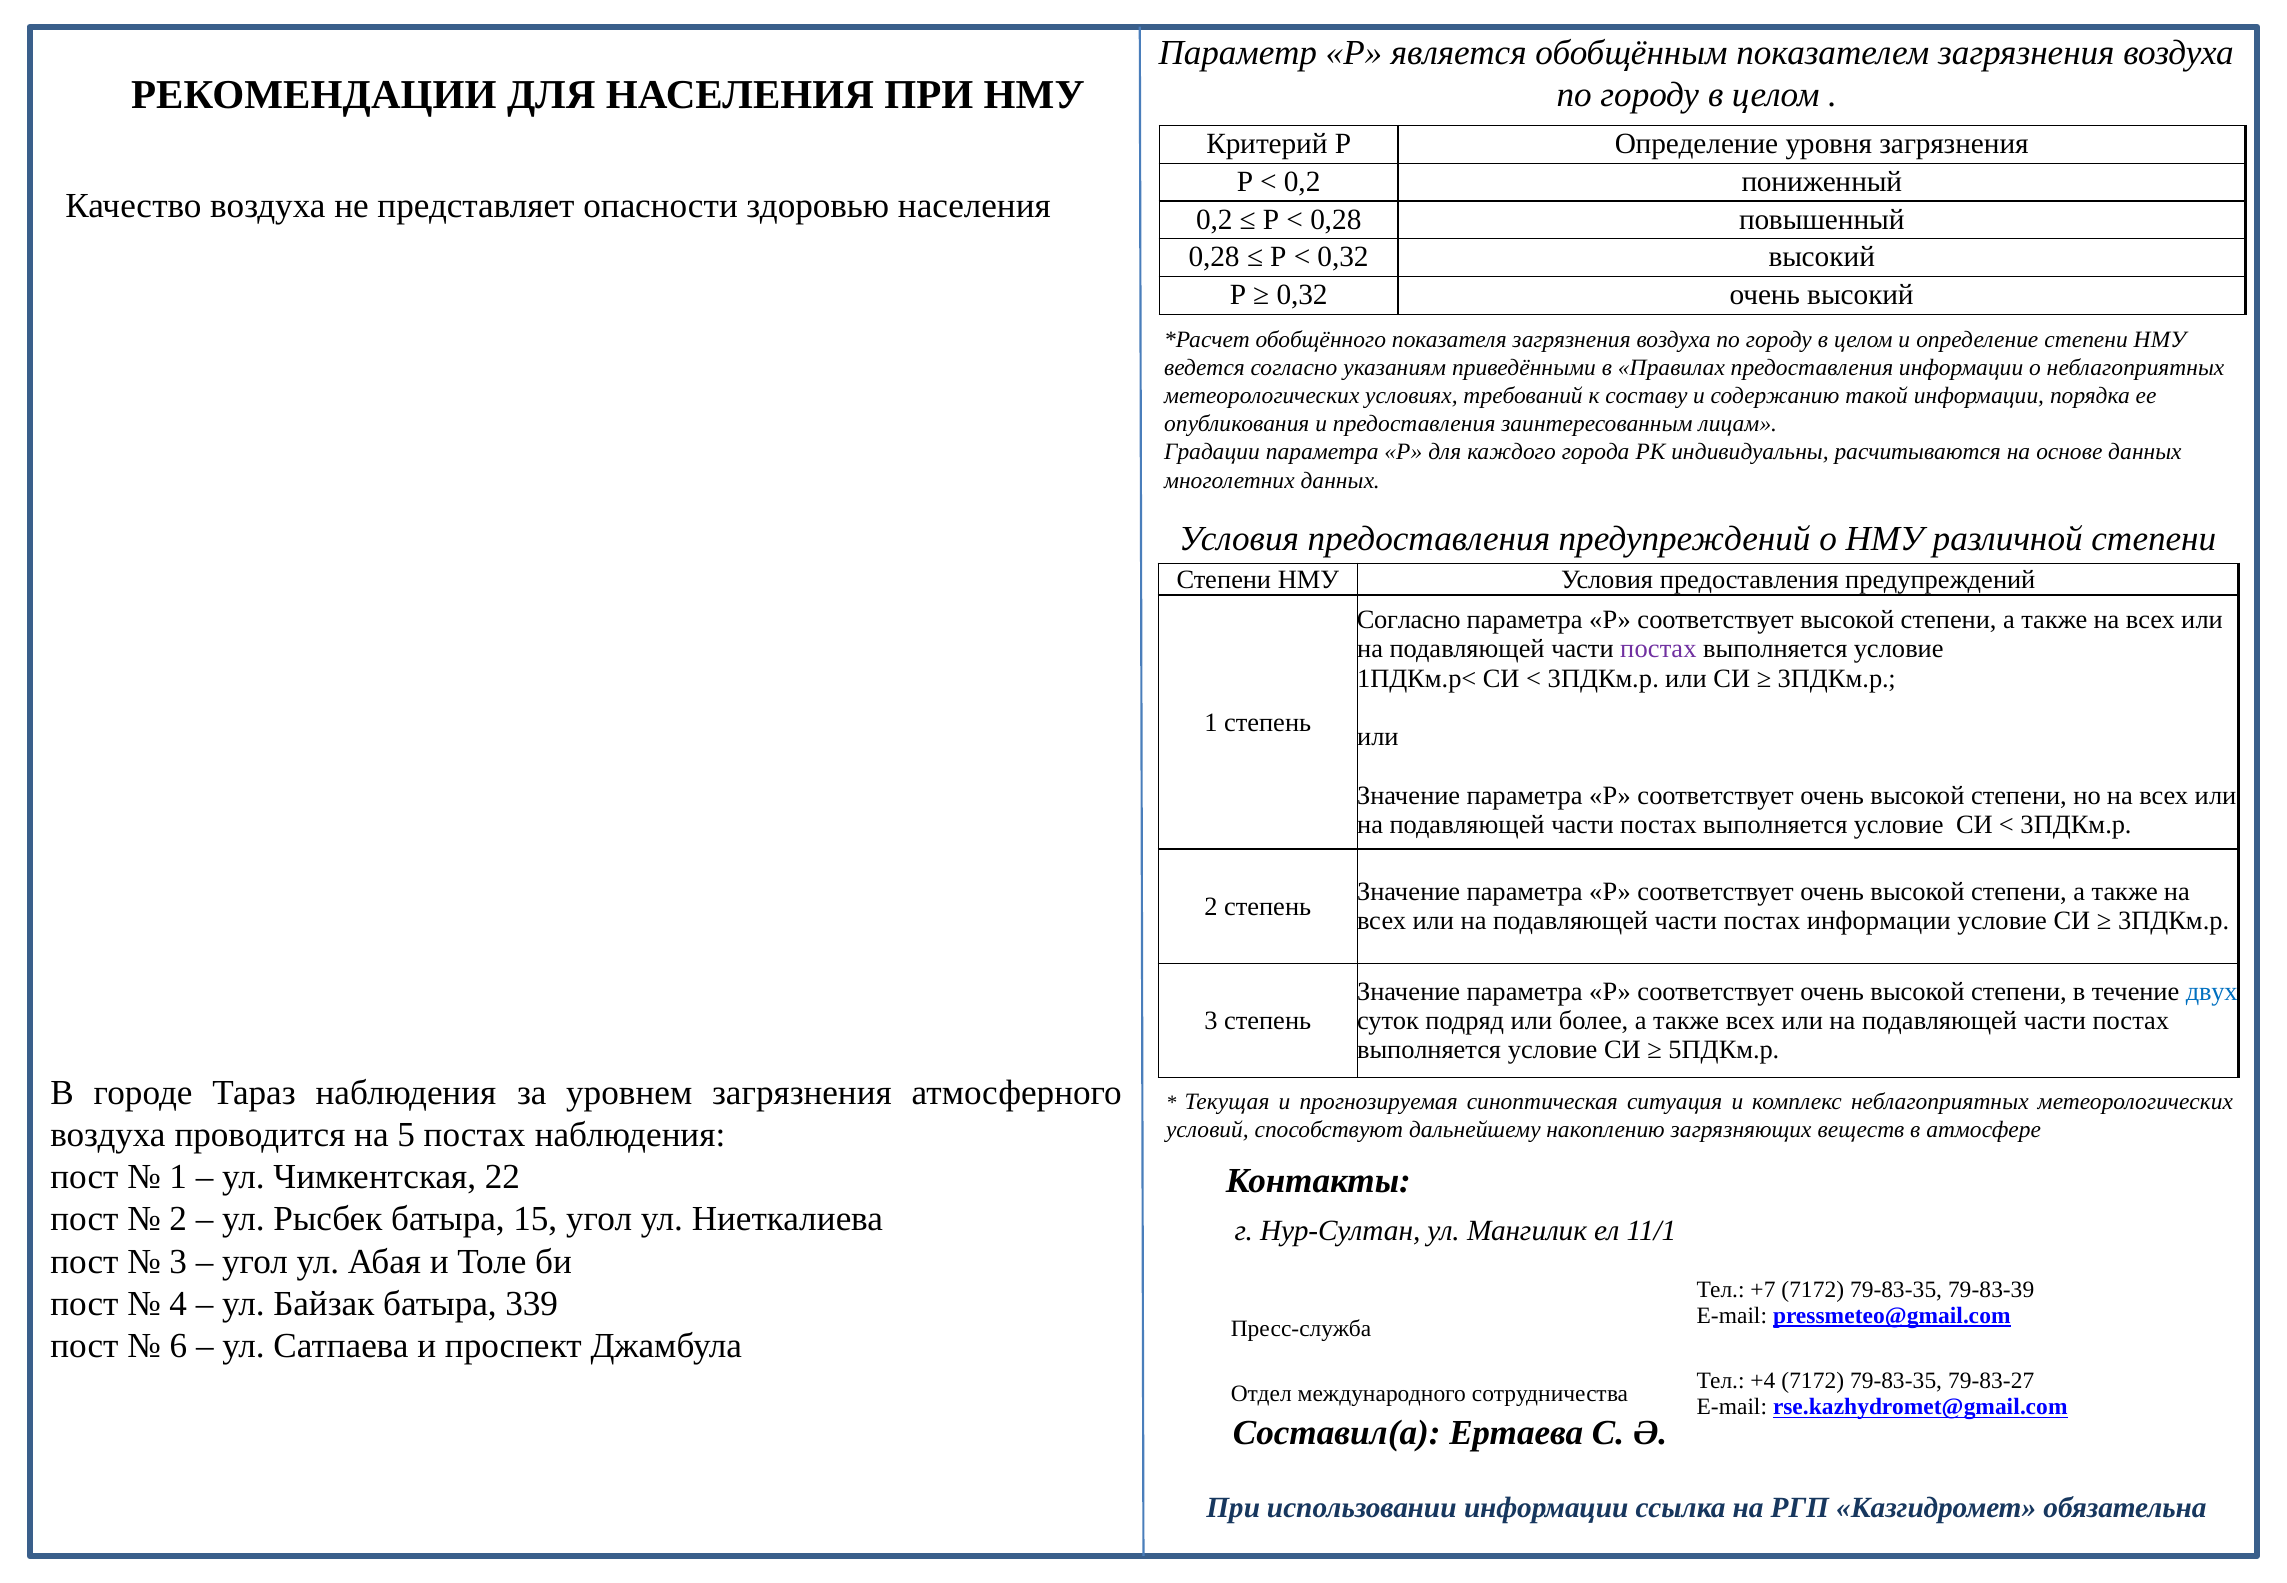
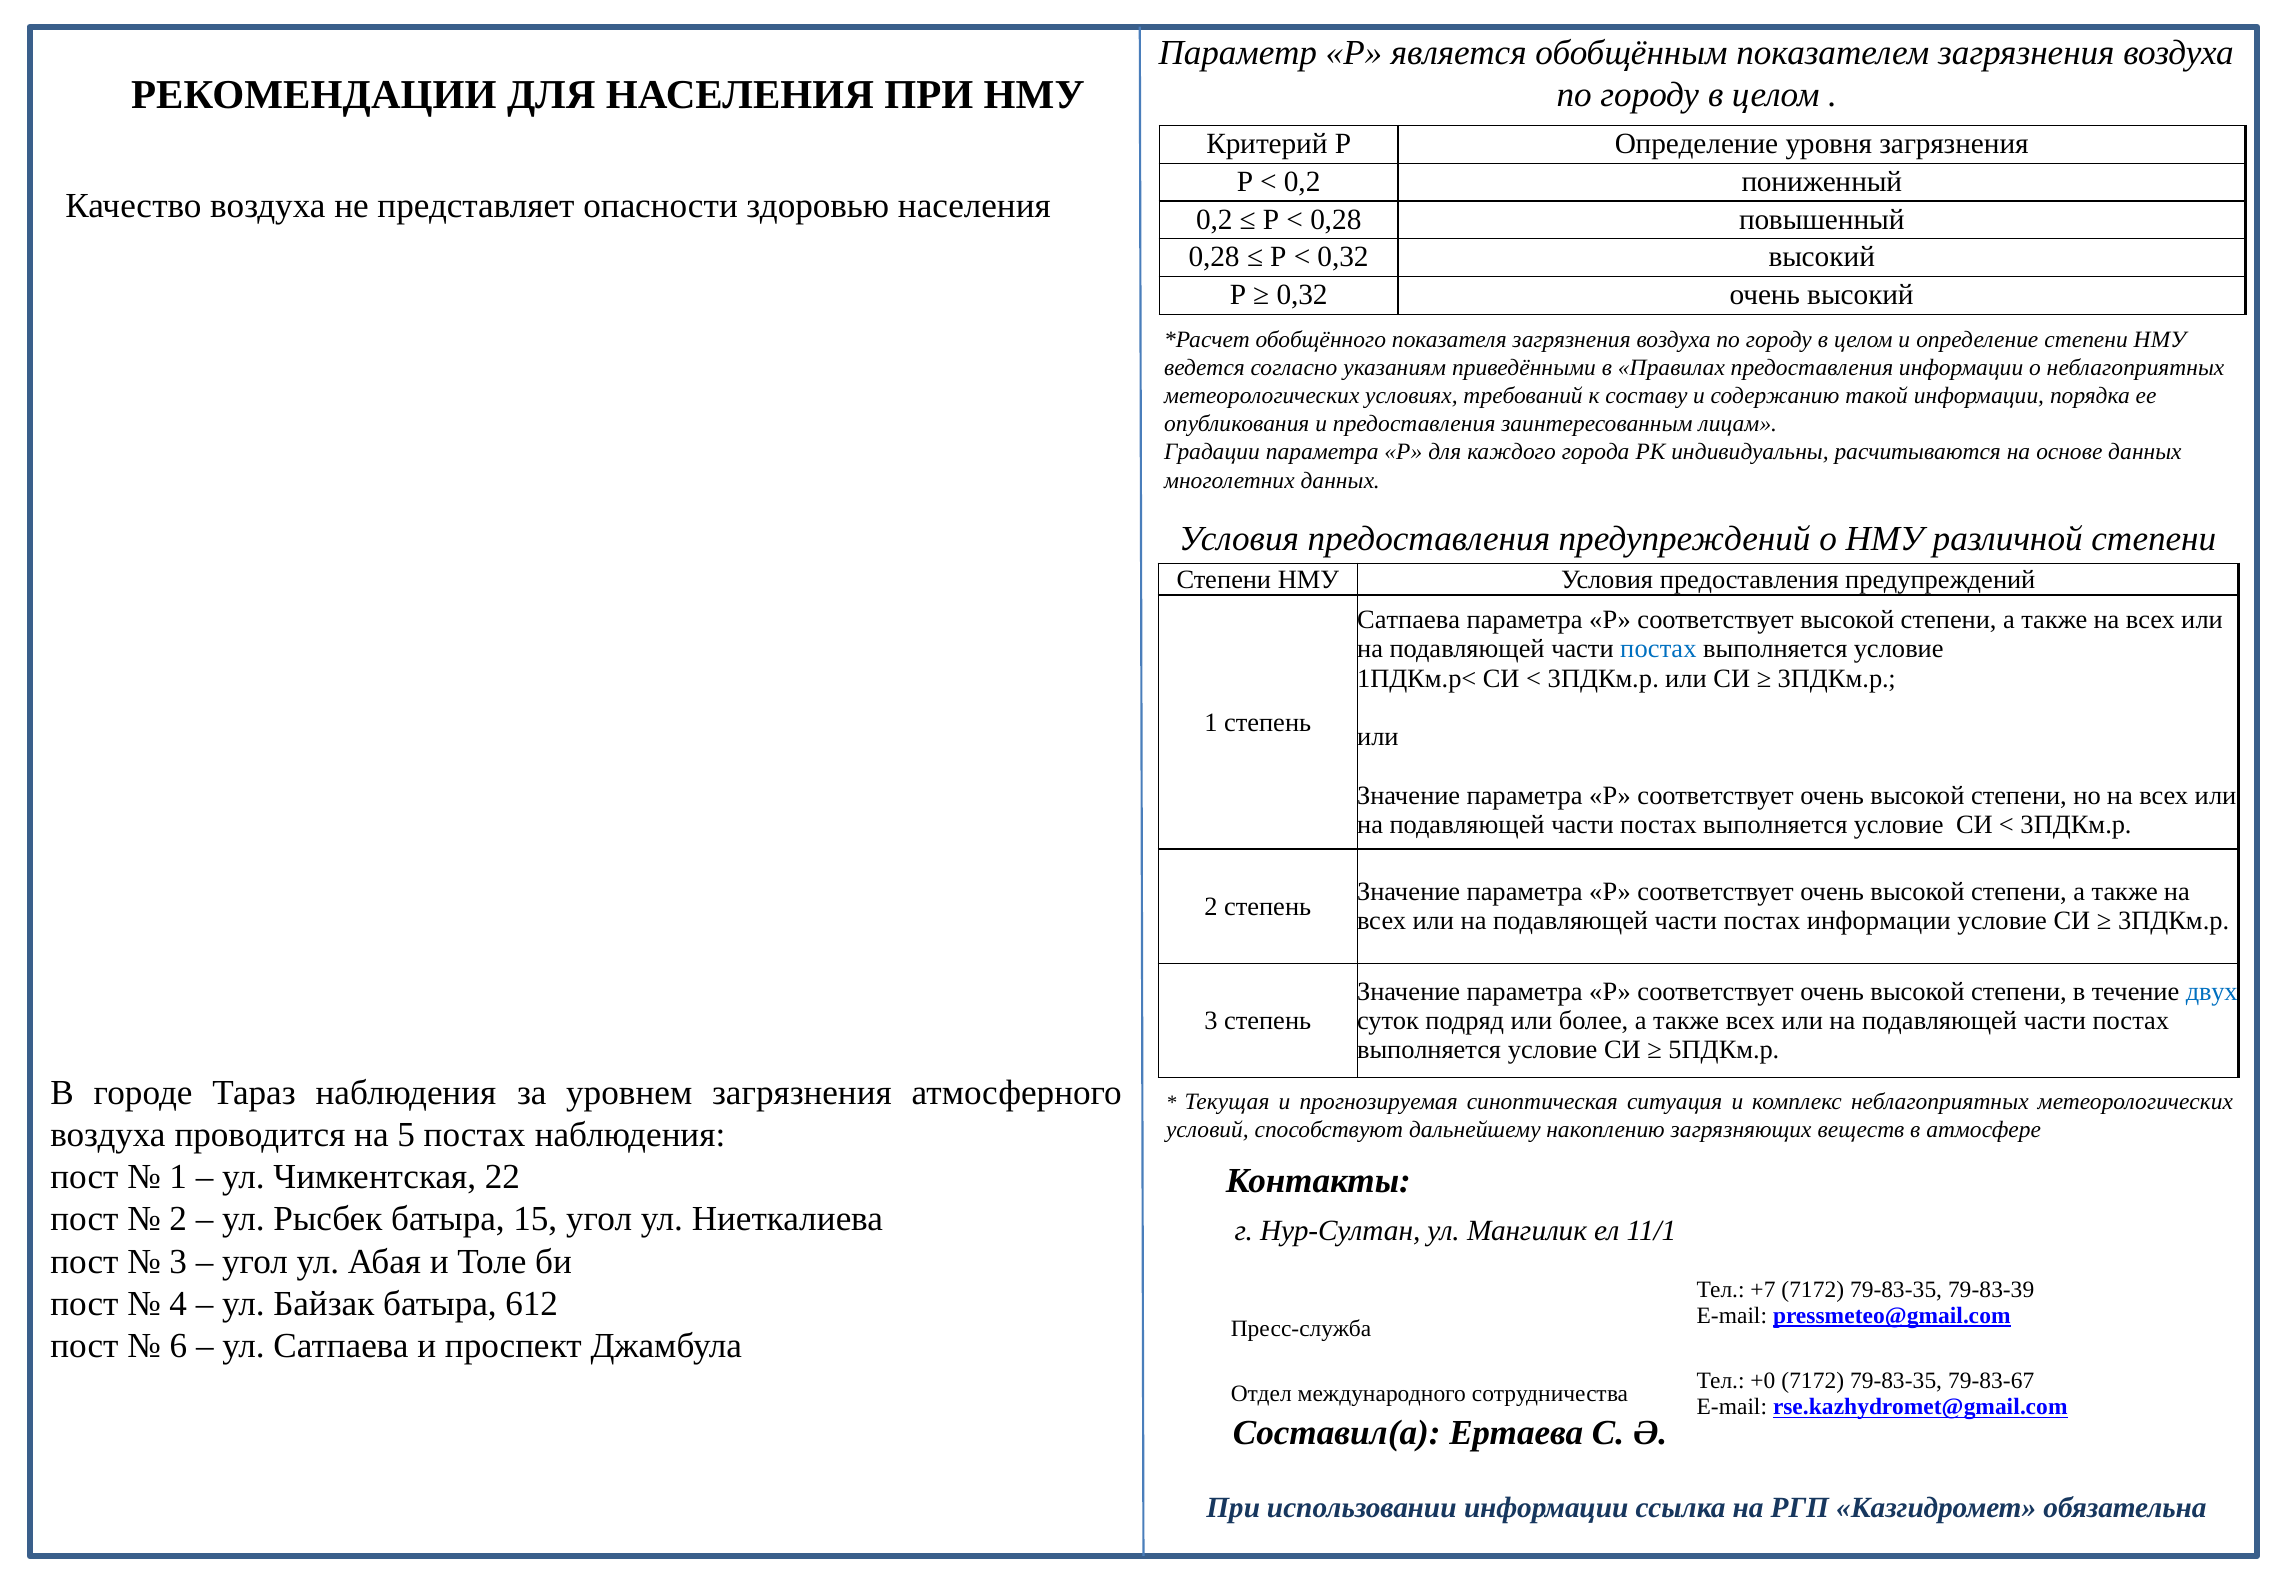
Согласно: Согласно -> Сатпаева (1409, 620)
постах colour: purple -> blue (1658, 649)
339: 339 -> 612 (532, 1304)
+4: +4 -> +0 (1763, 1381)
79-83-27: 79-83-27 -> 79-83-67 (1991, 1381)
